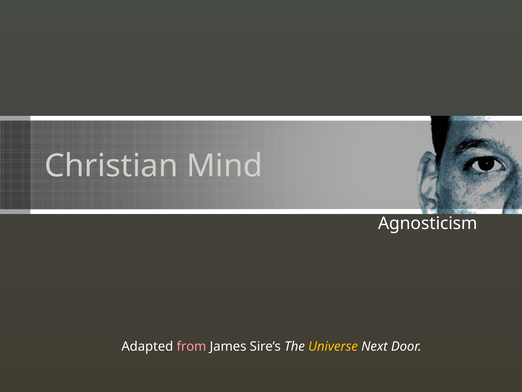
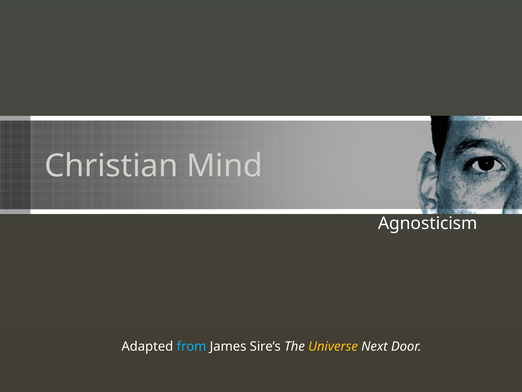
from colour: pink -> light blue (191, 346)
